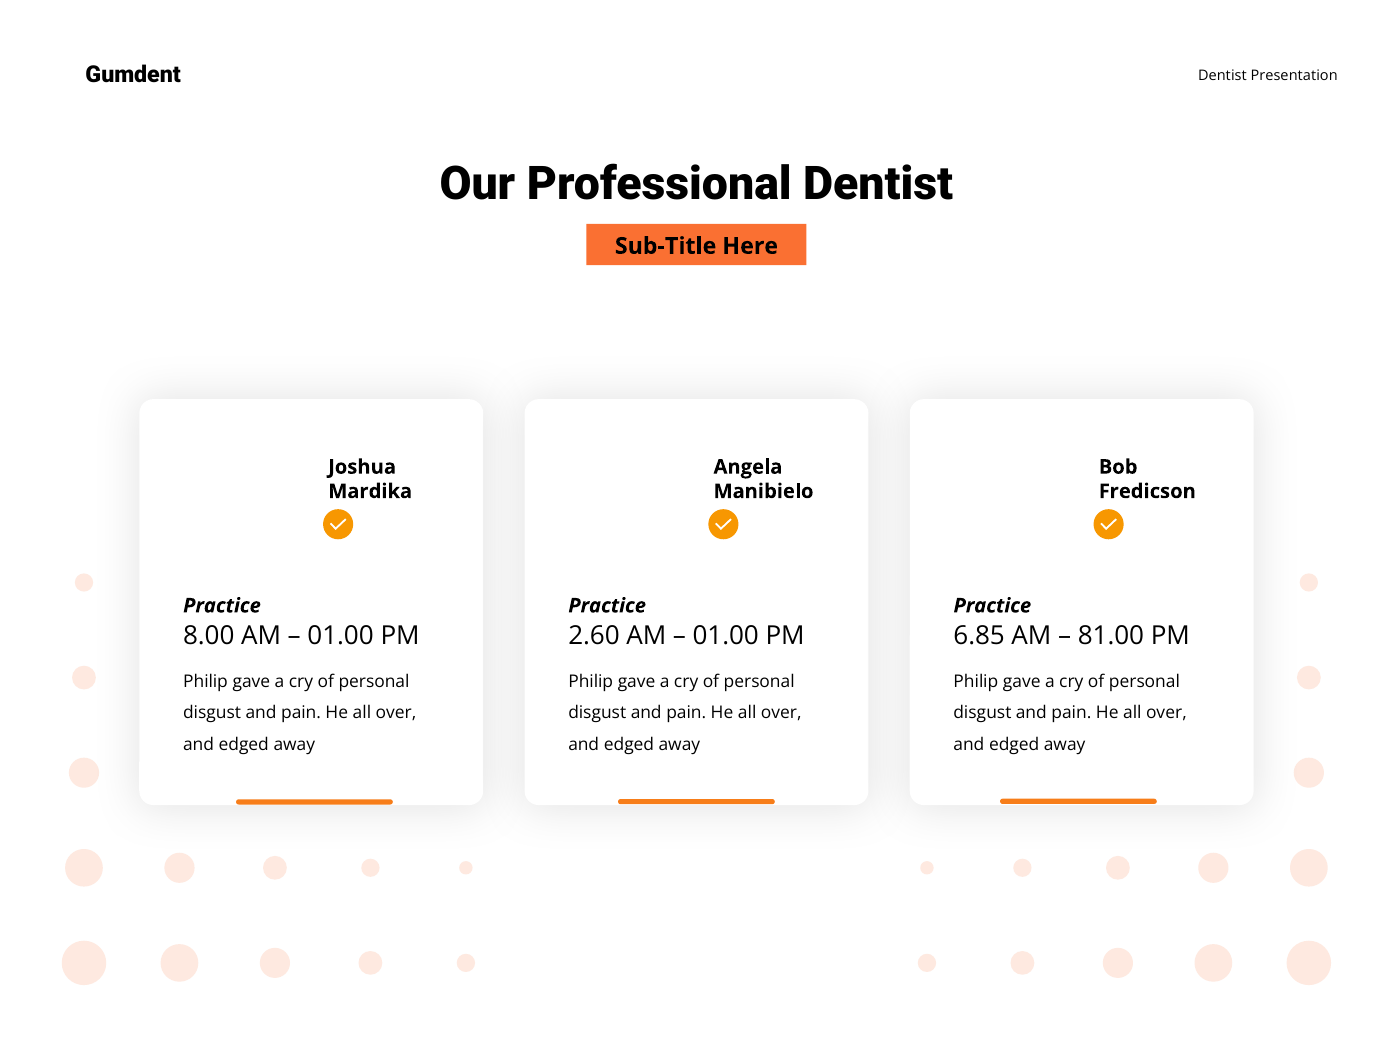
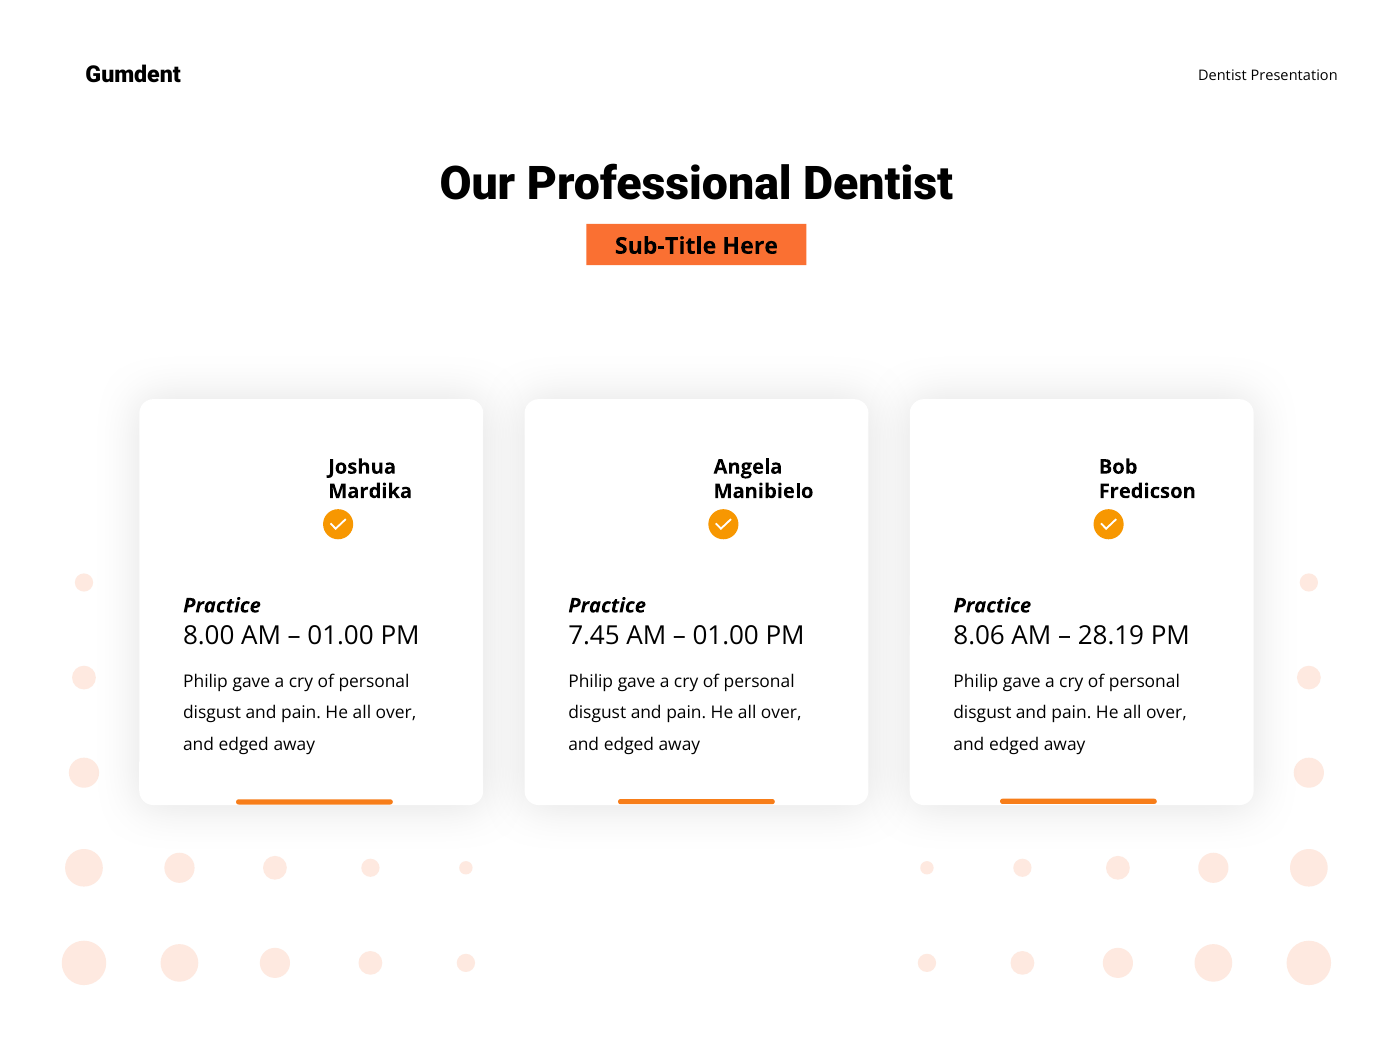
2.60: 2.60 -> 7.45 (594, 636)
6.85: 6.85 -> 8.06 (979, 636)
81.00: 81.00 -> 28.19 (1111, 636)
